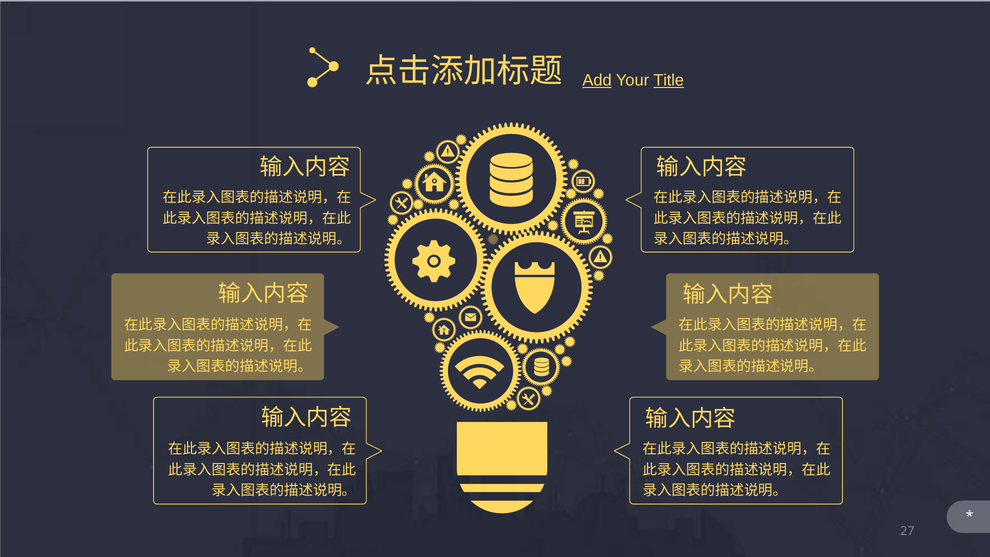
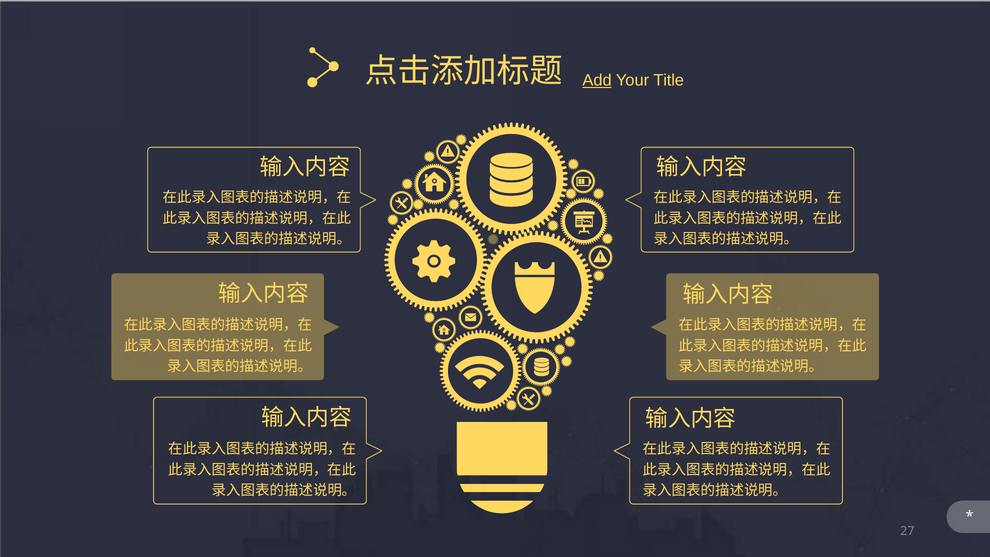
Title underline: present -> none (669, 81)
